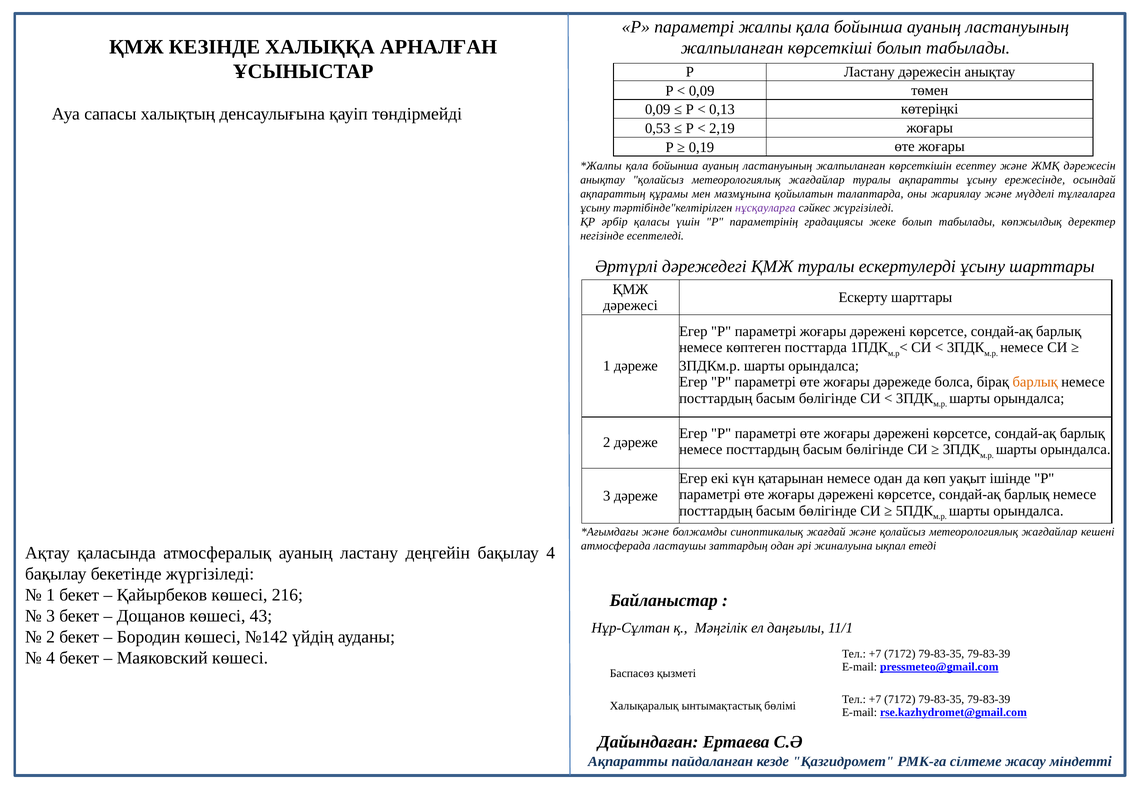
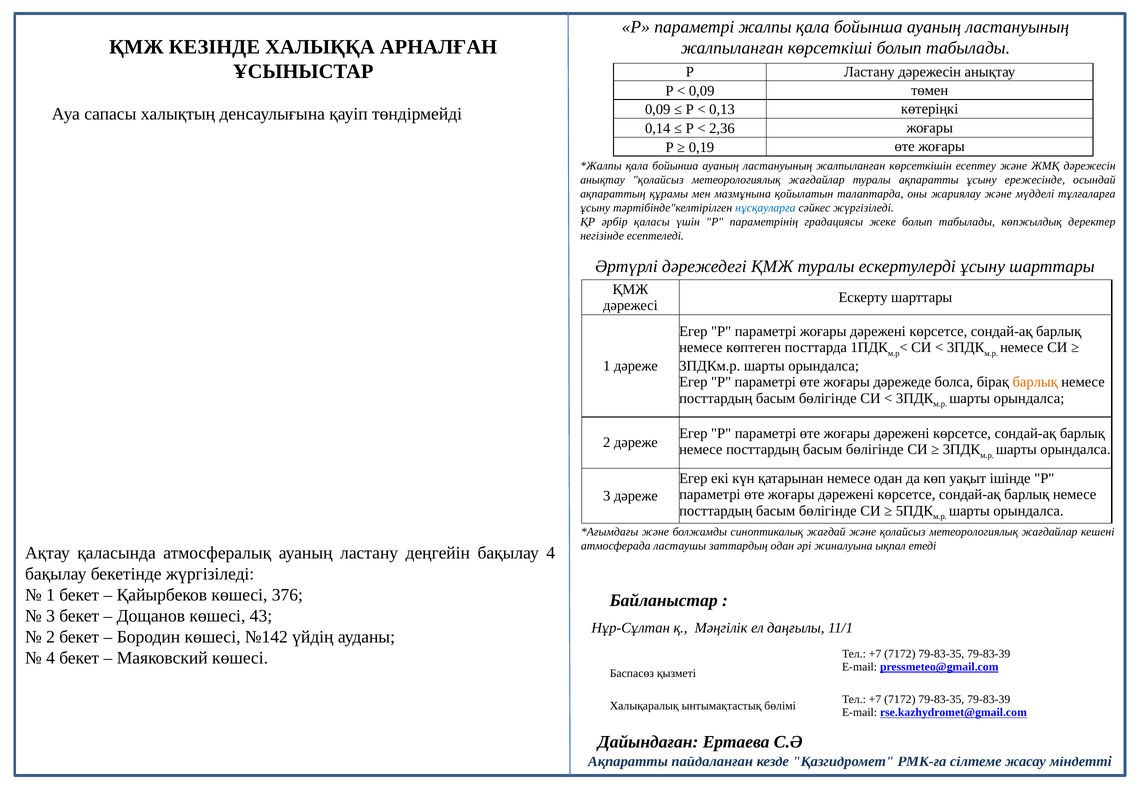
0,53: 0,53 -> 0,14 (658, 128)
2,19: 2,19 -> 2,36 (722, 128)
нұсқауларға colour: purple -> blue (765, 208)
216: 216 -> 376 (287, 595)
